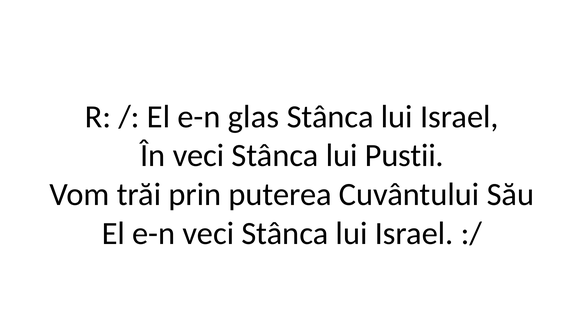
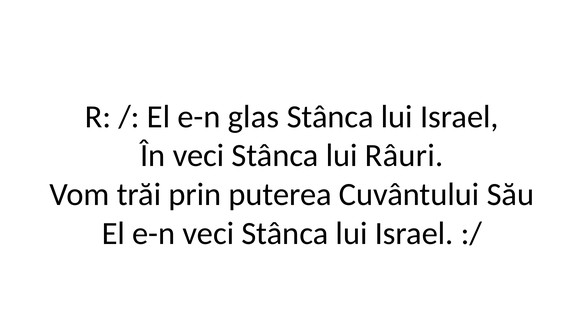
Pustii: Pustii -> Râuri (404, 156)
